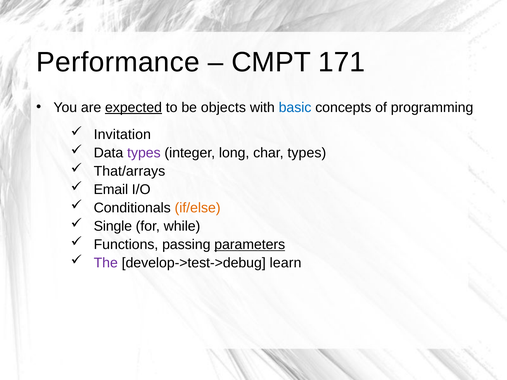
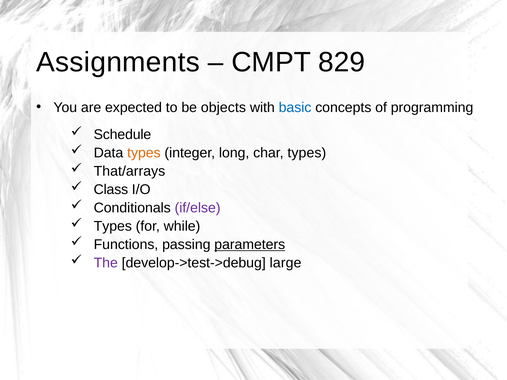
Performance: Performance -> Assignments (118, 62)
171: 171 -> 829 (342, 62)
expected underline: present -> none (134, 107)
Invitation: Invitation -> Schedule (122, 135)
types colour: purple -> orange (144, 153)
Email: Email -> Class (111, 190)
if/else colour: orange -> purple (198, 208)
Single: Single -> Types (113, 226)
learn: learn -> large (286, 263)
